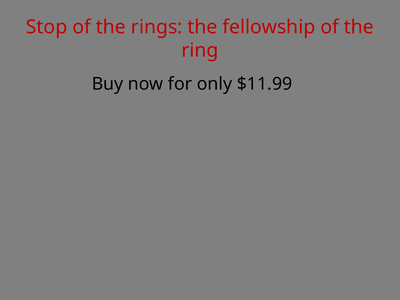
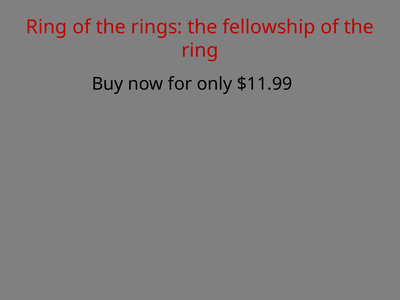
Stop: Stop -> Ring (47, 27)
